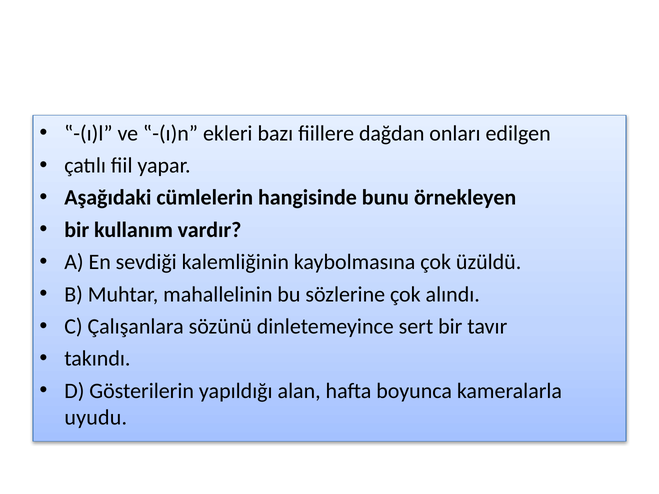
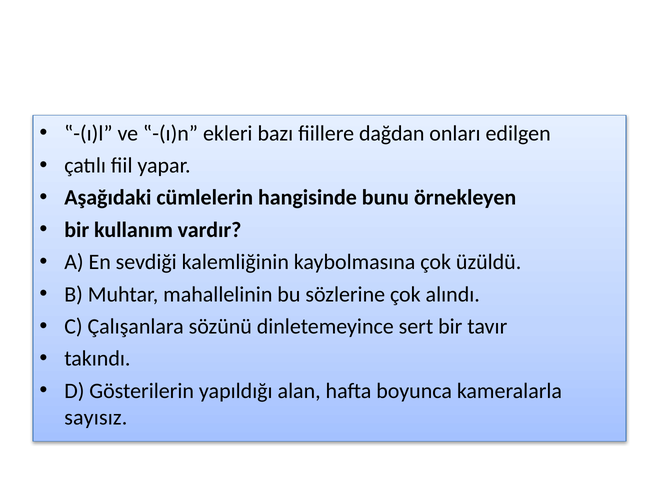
uyudu: uyudu -> sayısız (96, 417)
